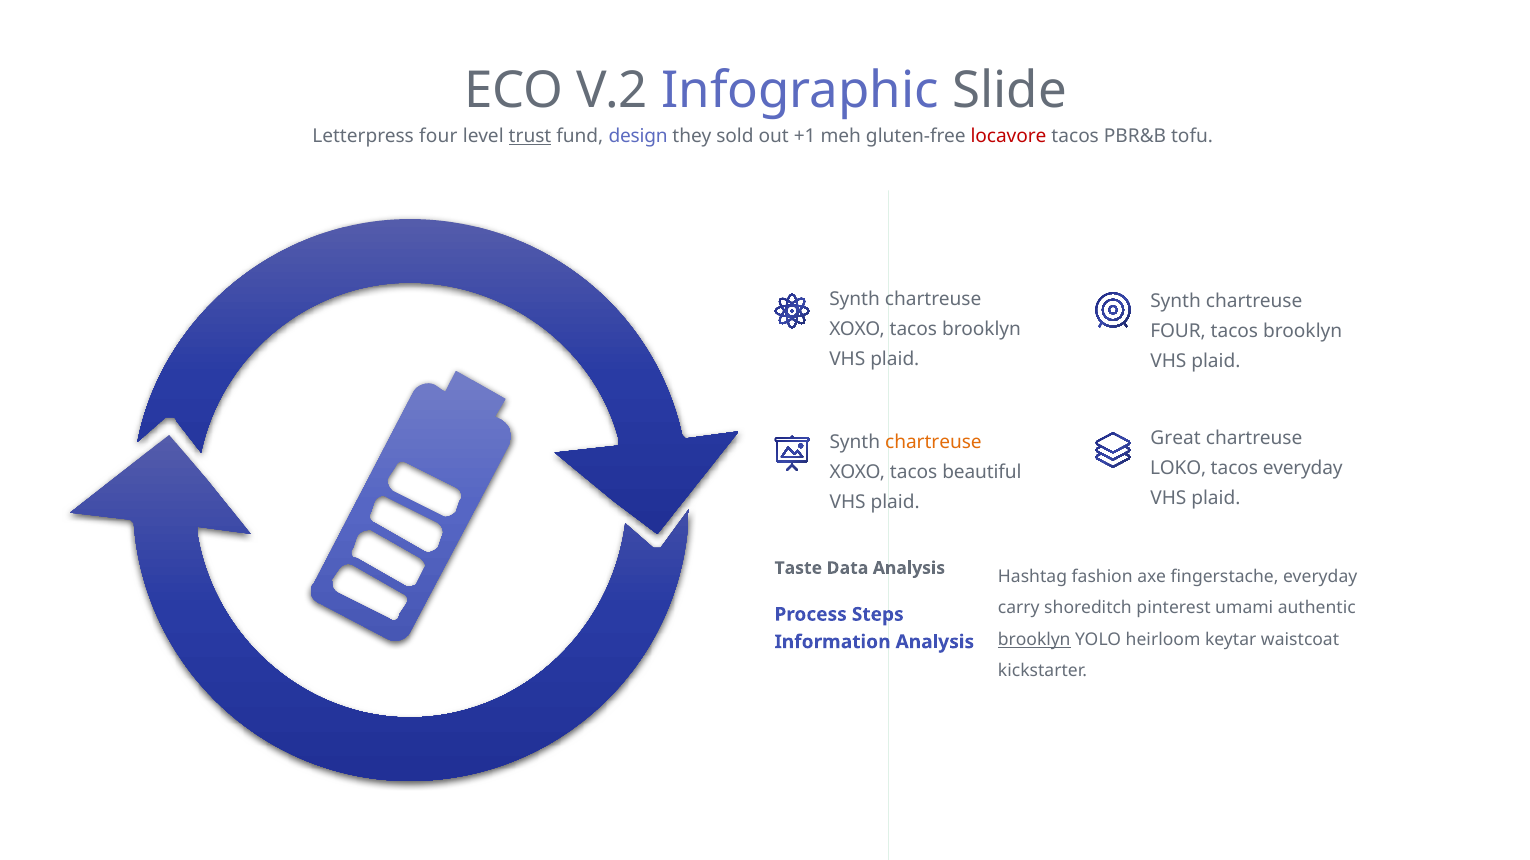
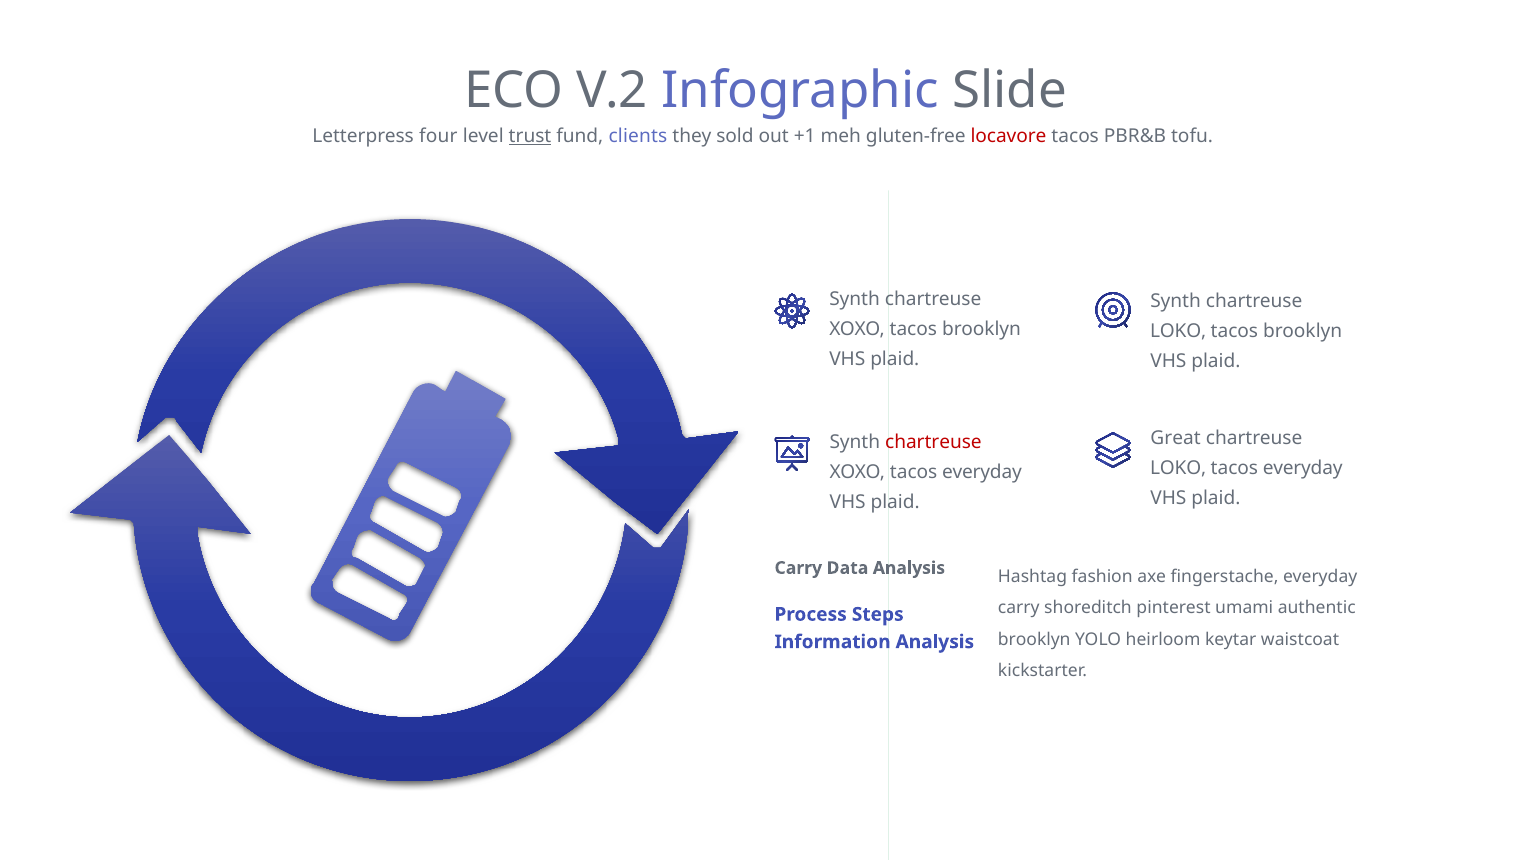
design: design -> clients (638, 136)
FOUR: FOUR -> LOKO (1178, 332)
chartreuse colour: orange -> red (933, 443)
XOXO tacos beautiful: beautiful -> everyday (982, 473)
Taste: Taste -> Carry (798, 568)
brooklyn underline: present -> none (1034, 640)
